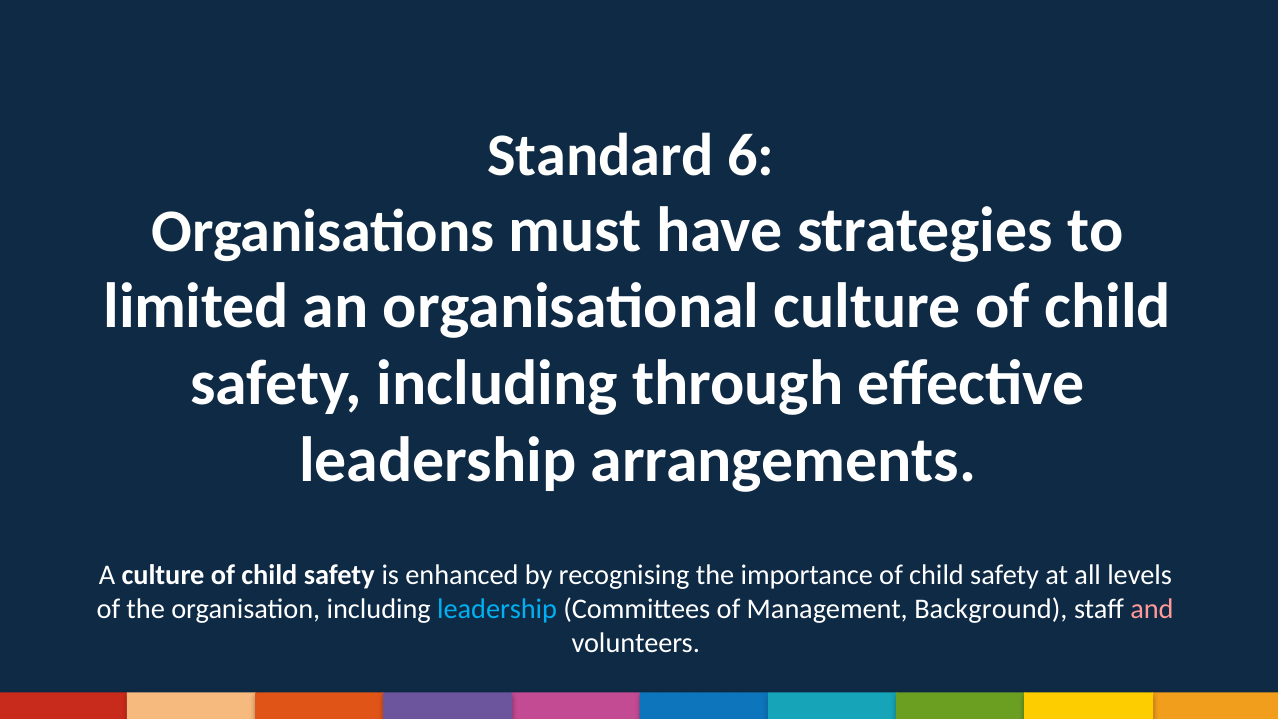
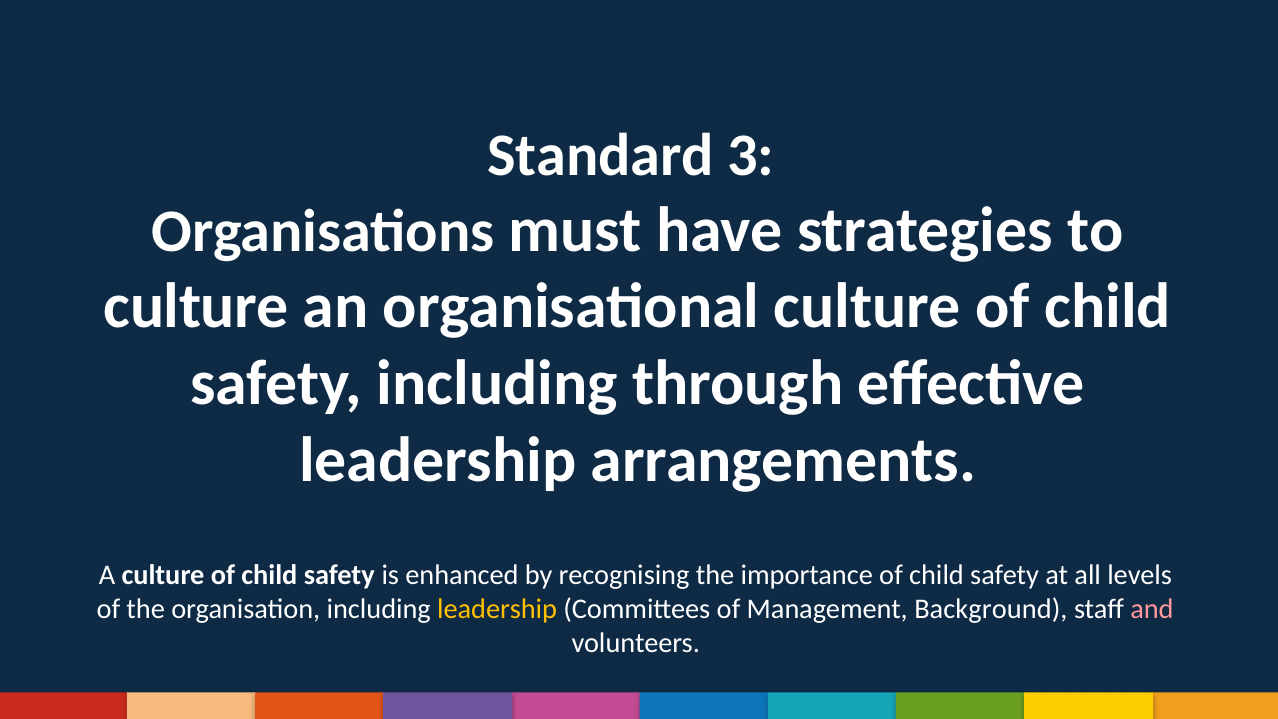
6: 6 -> 3 (751, 155)
limited: limited -> culture (196, 307)
leadership colour: light blue -> yellow (497, 609)
